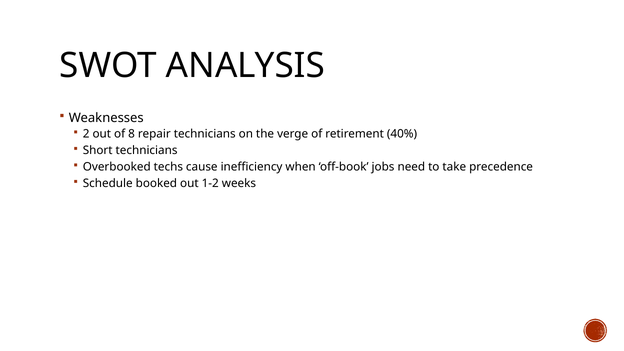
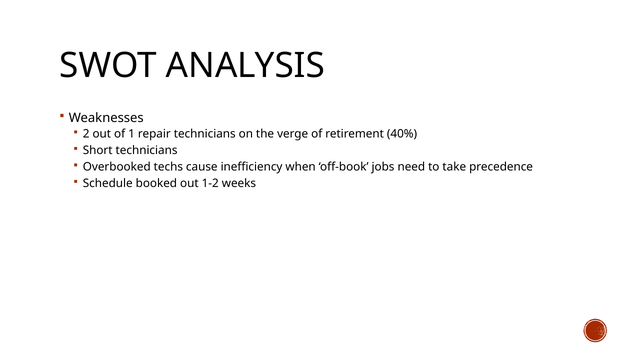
8: 8 -> 1 (132, 134)
